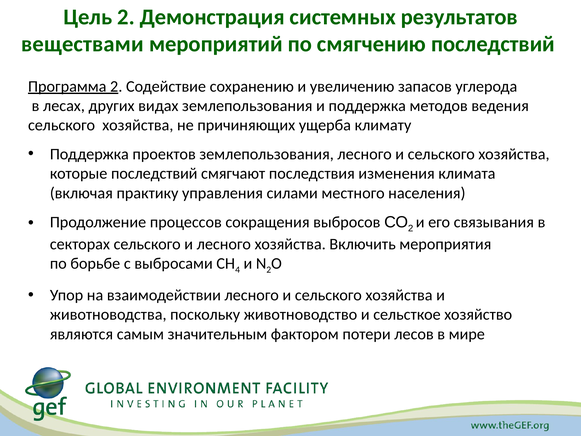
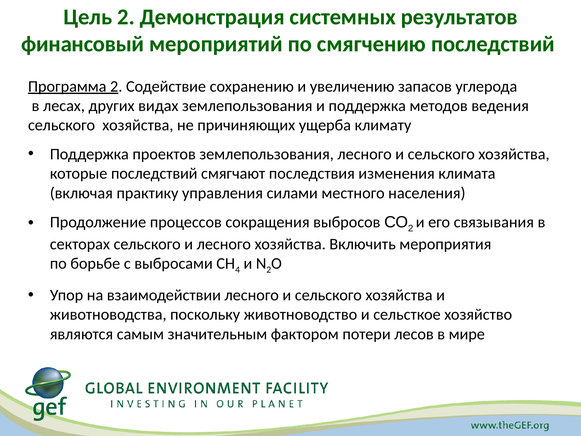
веществами: веществами -> финансовый (83, 44)
